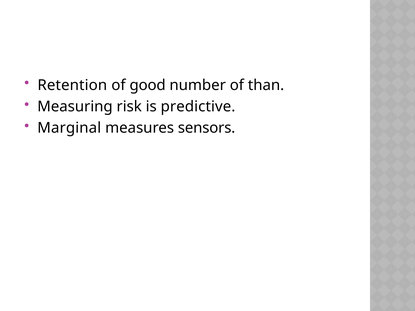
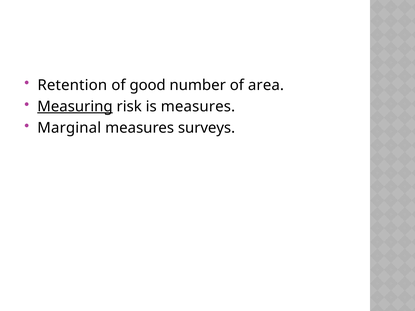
than: than -> area (266, 85)
Measuring underline: none -> present (75, 107)
is predictive: predictive -> measures (198, 107)
sensors: sensors -> surveys (207, 128)
